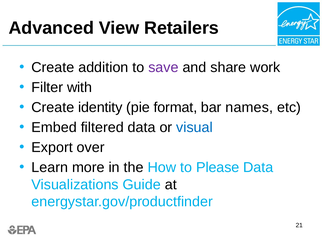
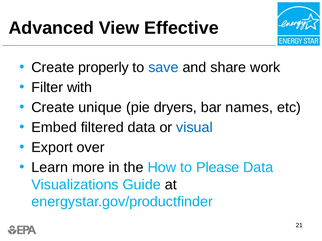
Retailers: Retailers -> Effective (181, 28)
addition: addition -> properly (103, 68)
save colour: purple -> blue (163, 68)
identity: identity -> unique (100, 108)
format: format -> dryers (175, 108)
